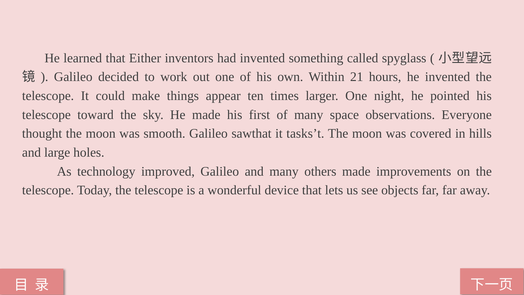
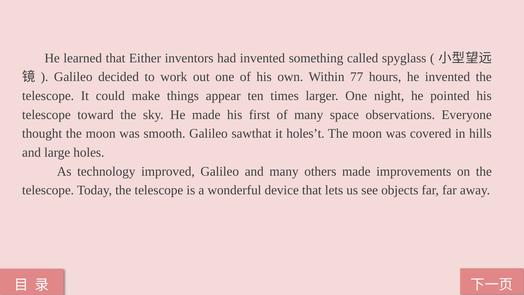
21: 21 -> 77 (357, 77)
tasks’t: tasks’t -> holes’t (305, 133)
